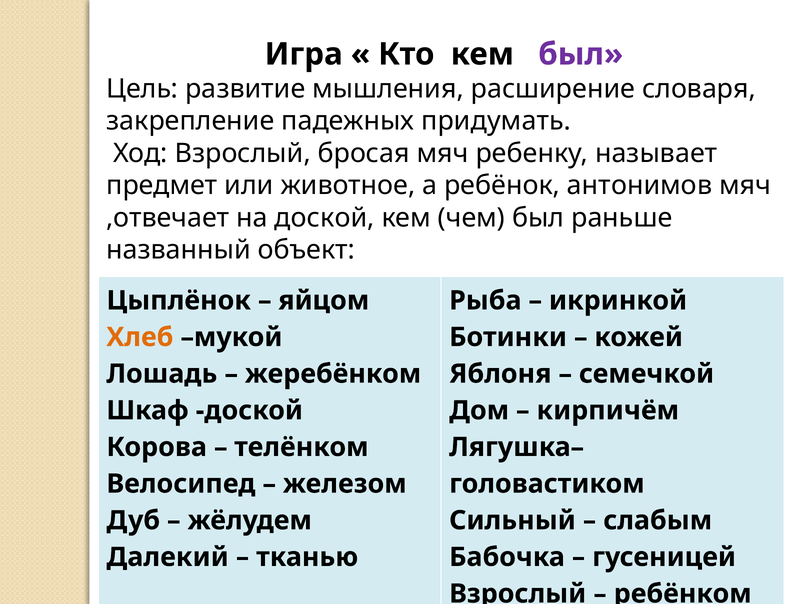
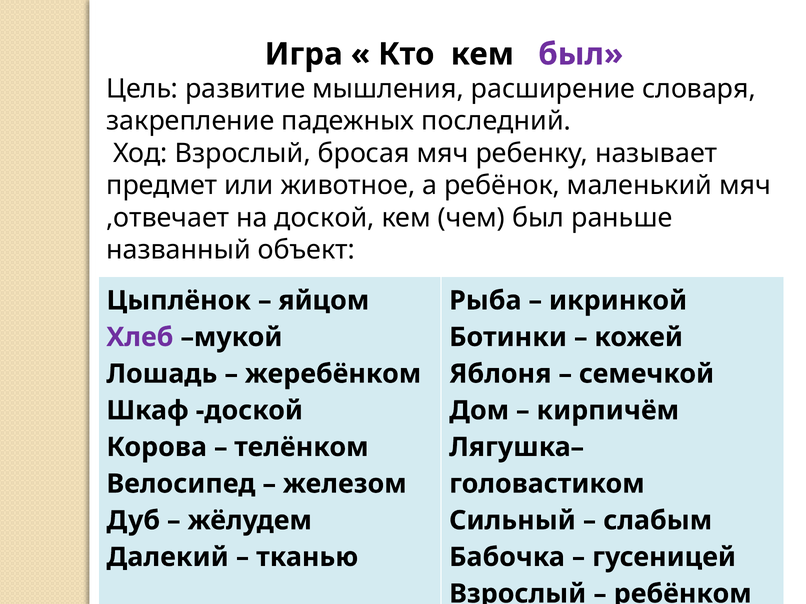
придумать: придумать -> последний (496, 121)
антонимов: антонимов -> маленький (640, 186)
Хлеб colour: orange -> purple (140, 337)
